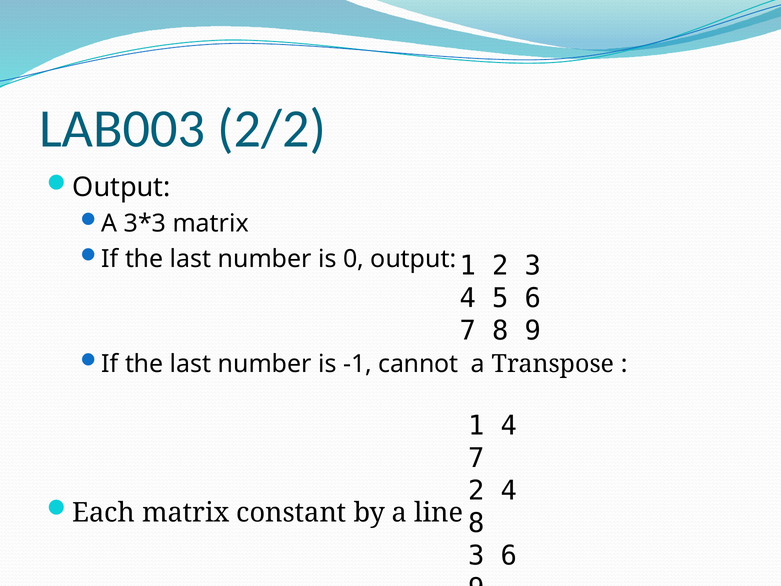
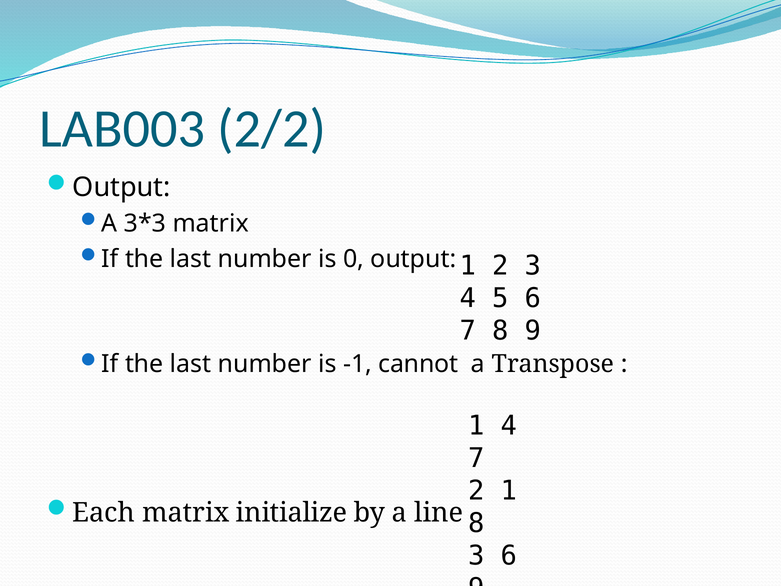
2 4: 4 -> 1 (509, 491)
constant: constant -> initialize (292, 512)
